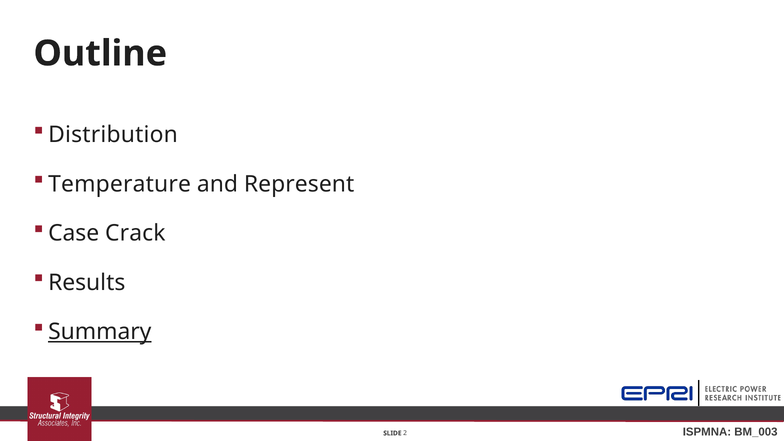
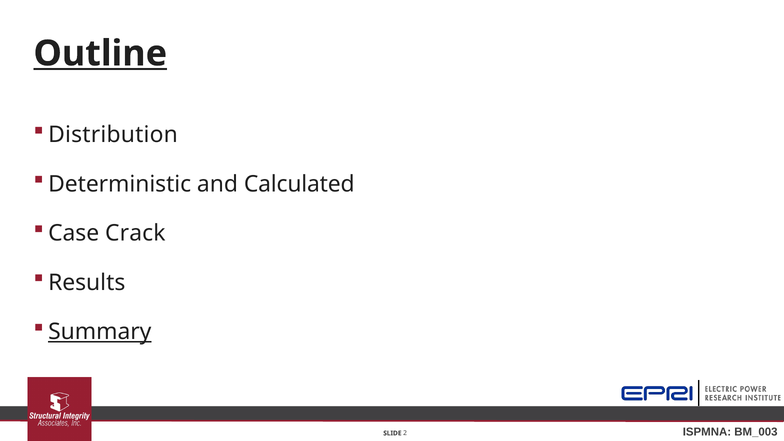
Outline underline: none -> present (100, 54)
Temperature: Temperature -> Deterministic (120, 184)
Represent: Represent -> Calculated (299, 184)
